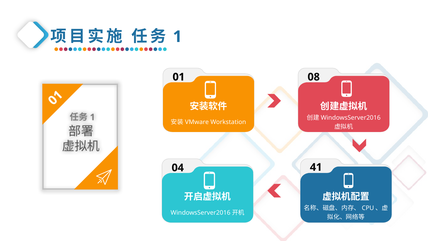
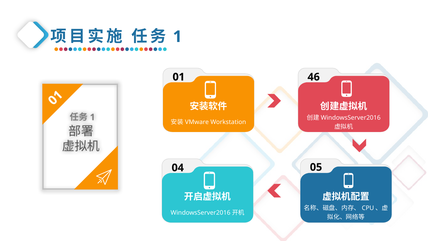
08: 08 -> 46 (314, 77)
41: 41 -> 05 (316, 167)
